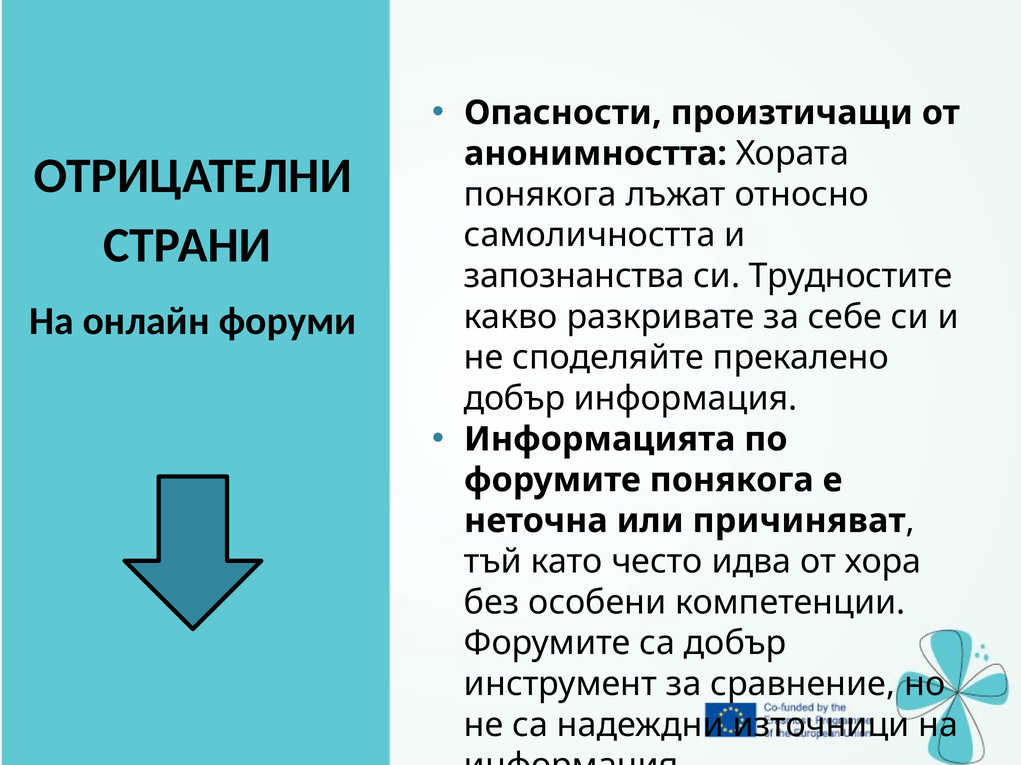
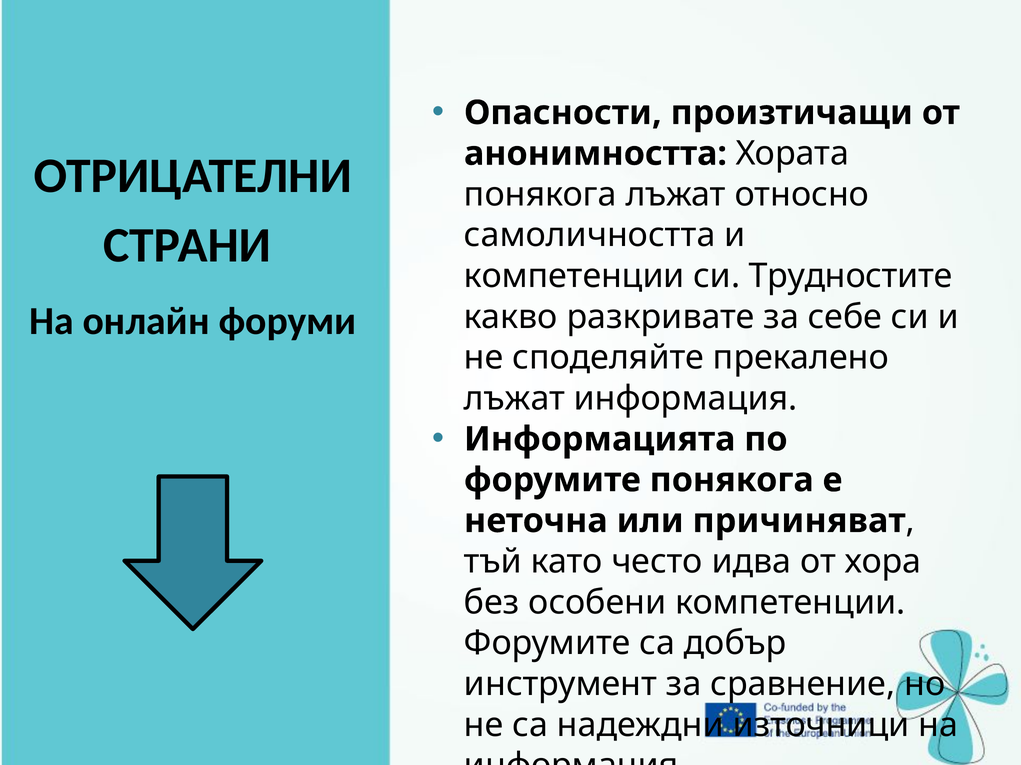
запознанства: запознанства -> компетенции (574, 276)
добър: добър -> лъжат (515, 399)
